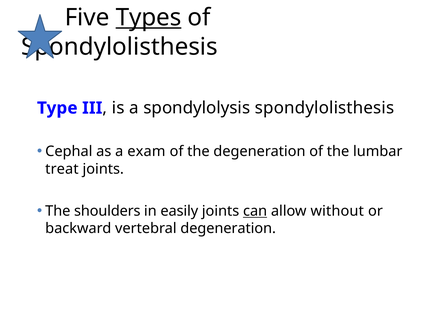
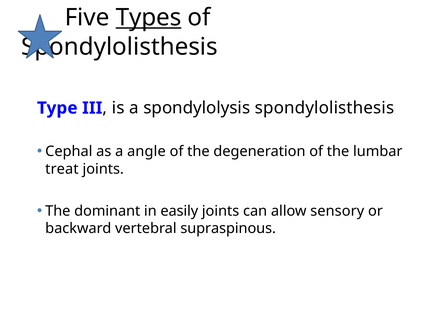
exam: exam -> angle (146, 151)
shoulders: shoulders -> dominant (107, 211)
can underline: present -> none (255, 211)
without: without -> sensory (337, 211)
vertebral degeneration: degeneration -> supraspinous (228, 228)
